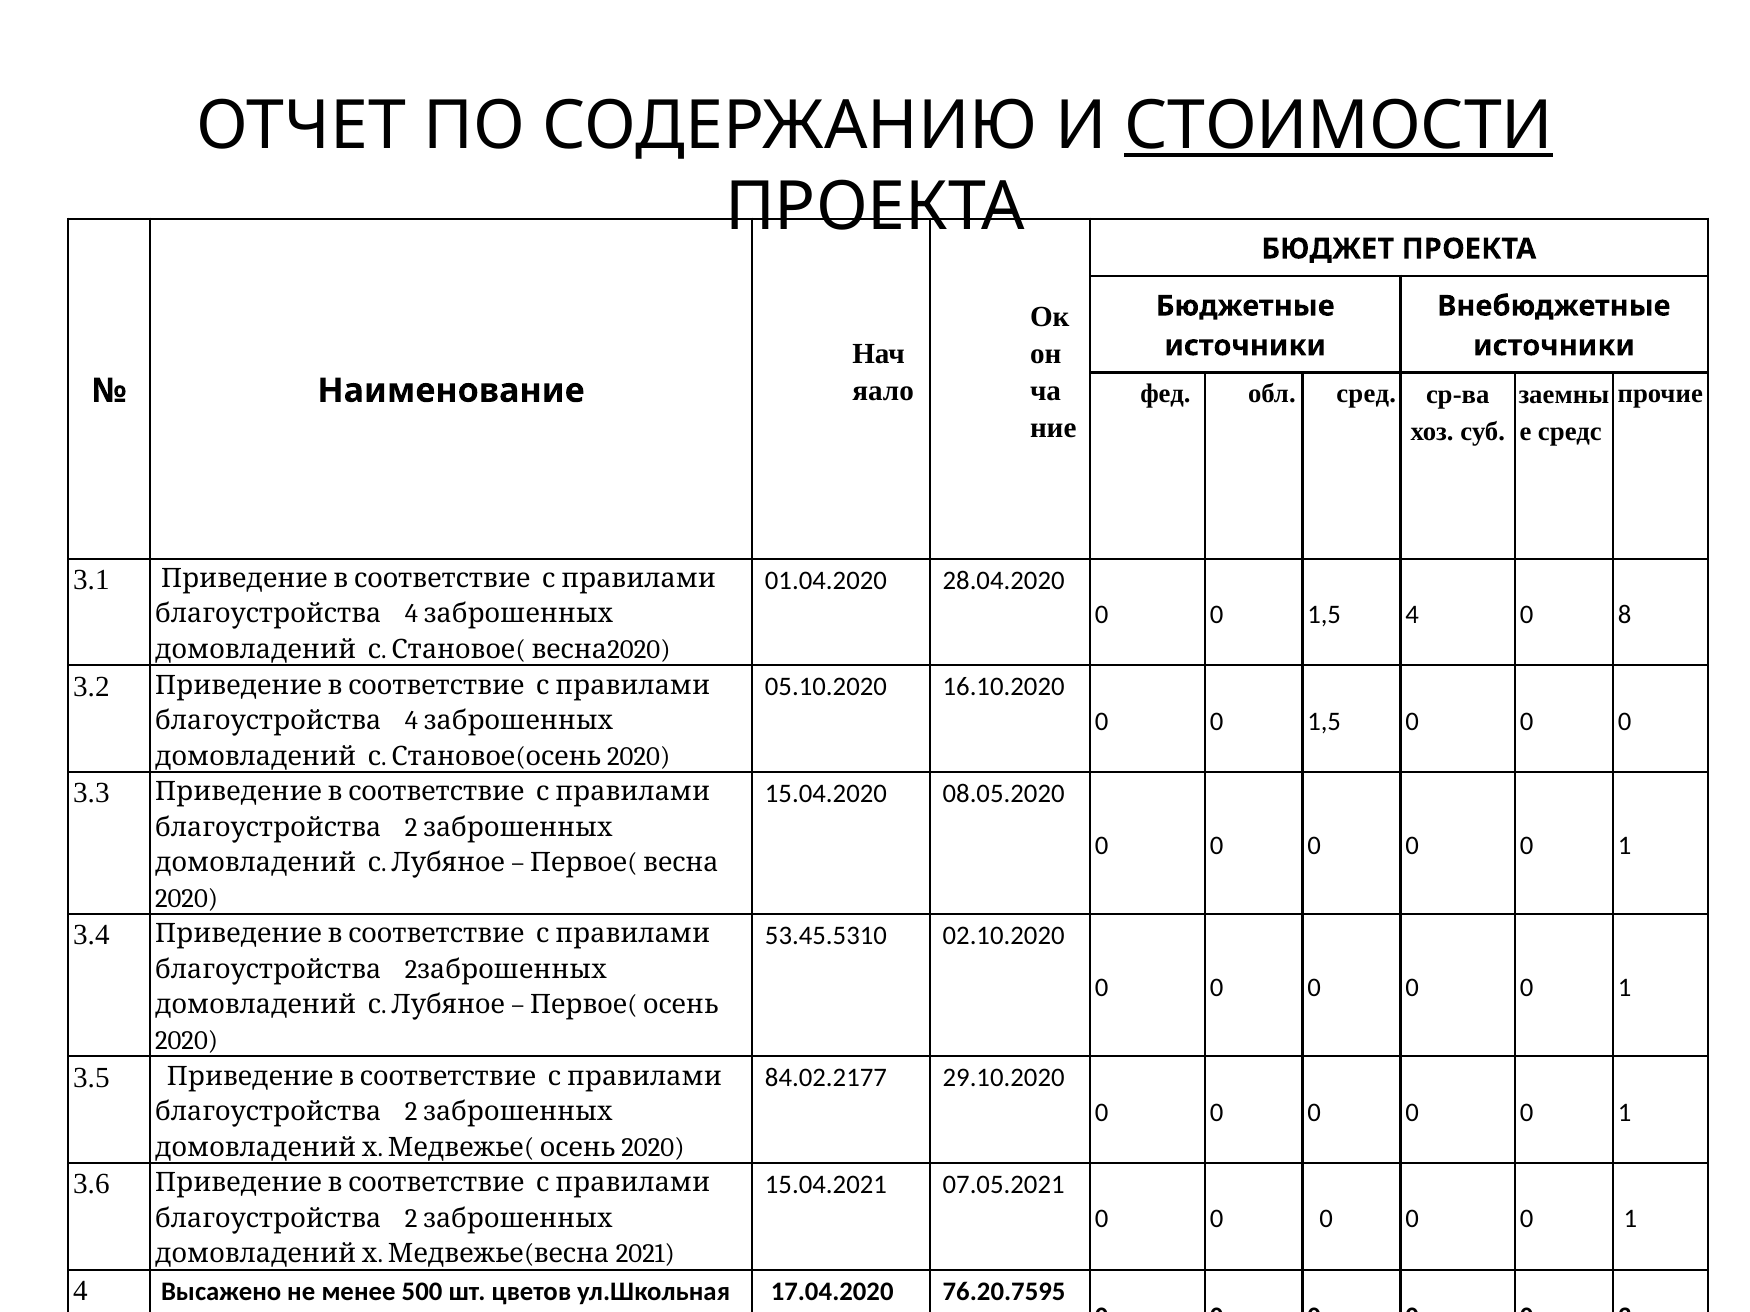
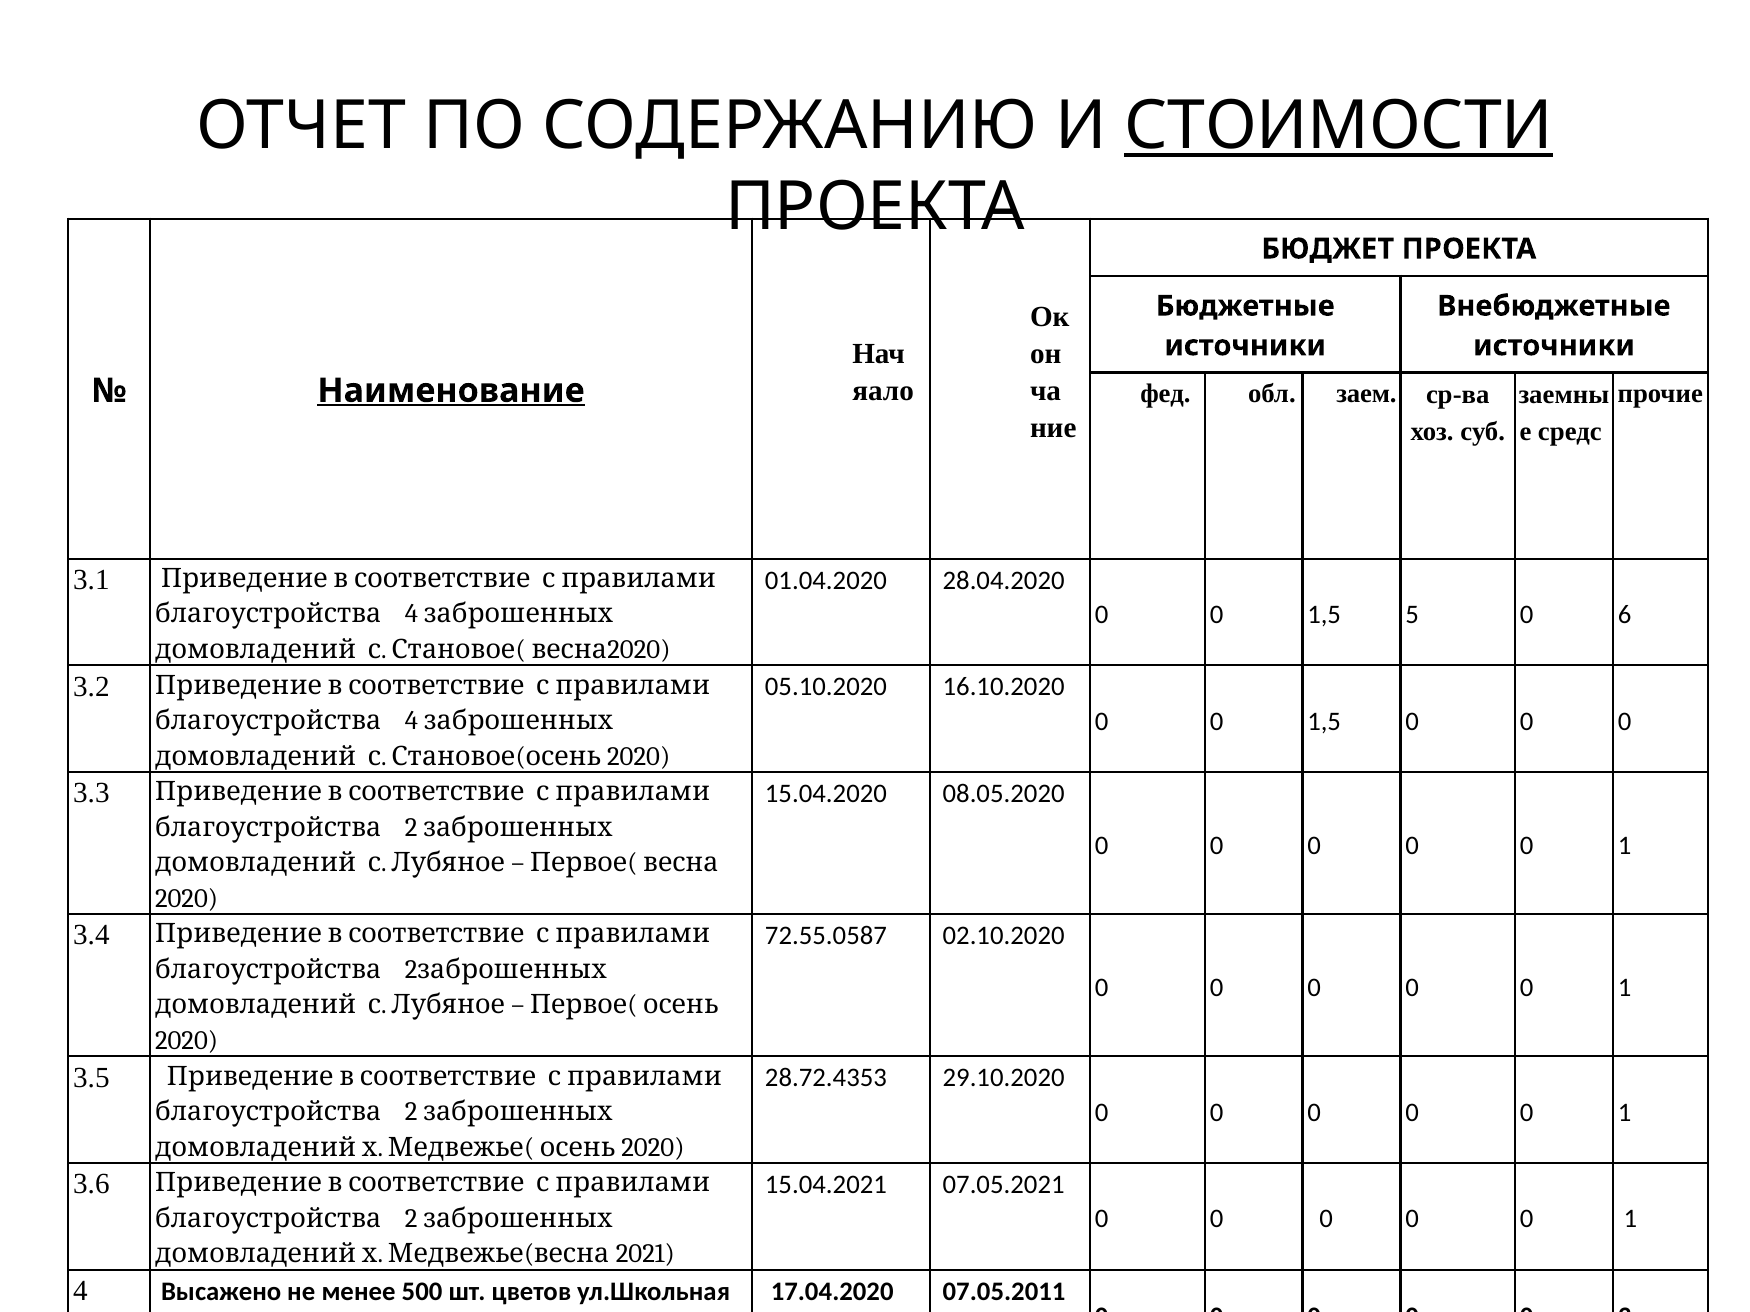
сред: сред -> заем (1366, 394)
Наименование underline: none -> present (451, 391)
1,5 4: 4 -> 5 (1412, 615)
8: 8 -> 6 (1625, 615)
53.45.5310: 53.45.5310 -> 72.55.0587 (826, 936)
84.02.2177: 84.02.2177 -> 28.72.4353 (826, 1079)
76.20.7595: 76.20.7595 -> 07.05.2011 (1004, 1292)
